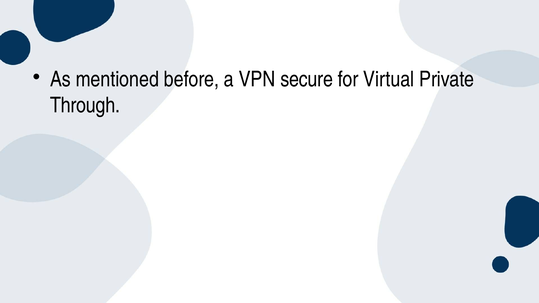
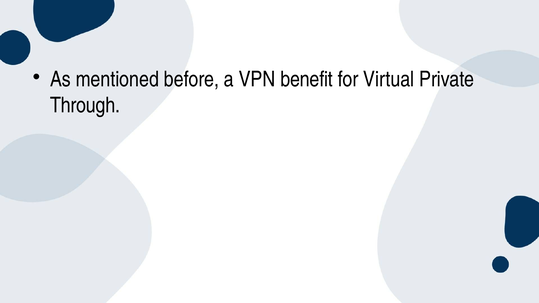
secure: secure -> benefit (307, 79)
